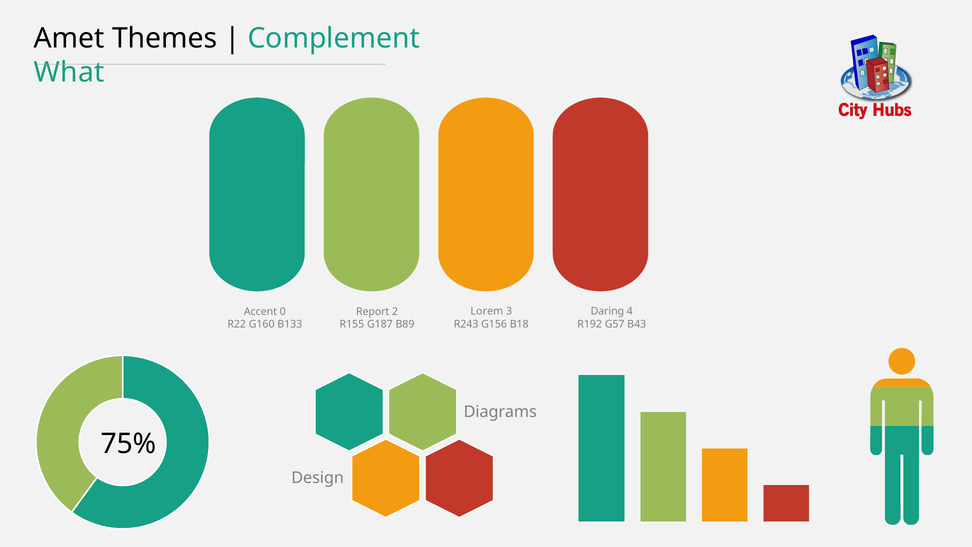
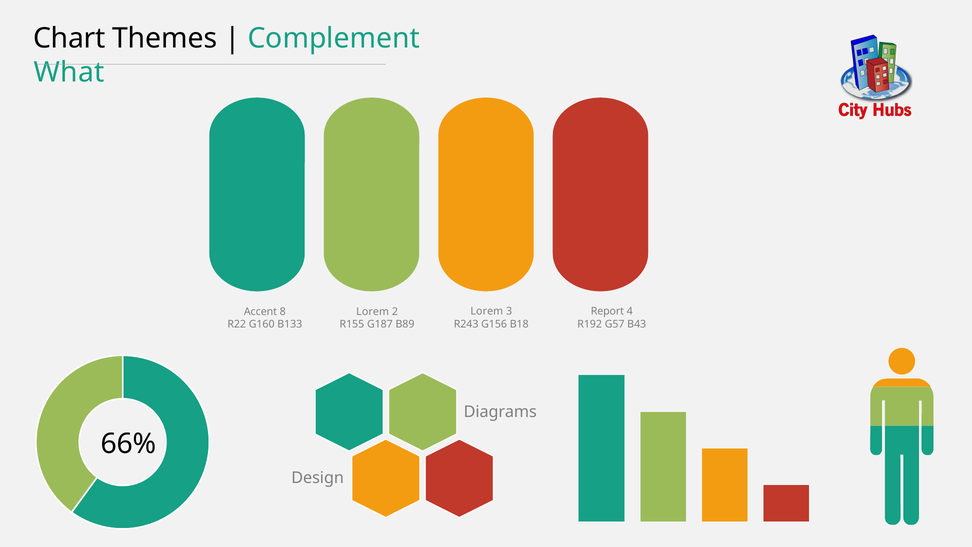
Amet: Amet -> Chart (69, 39)
Daring: Daring -> Report (607, 311)
0: 0 -> 8 (283, 312)
Report: Report -> Lorem (373, 312)
75%: 75% -> 66% (128, 444)
